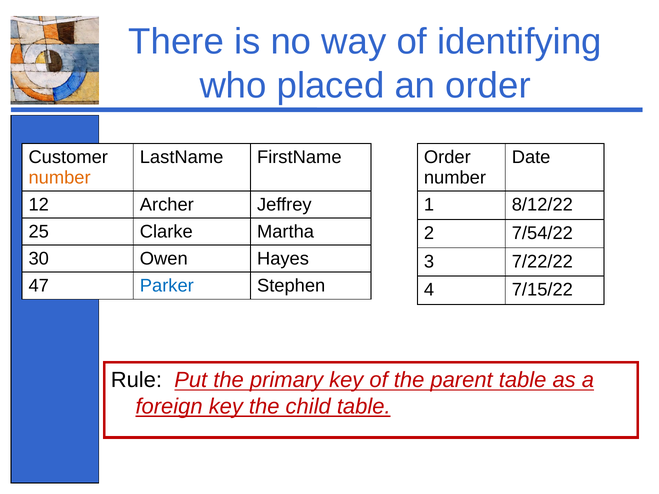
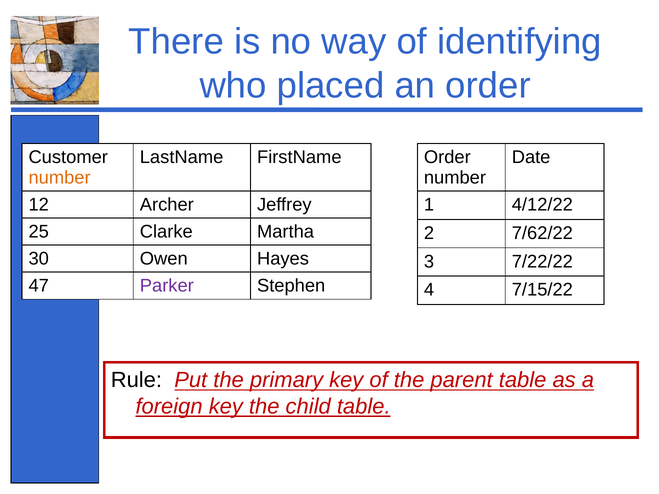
8/12/22: 8/12/22 -> 4/12/22 (542, 205)
7/54/22: 7/54/22 -> 7/62/22 (542, 233)
Parker colour: blue -> purple (167, 286)
